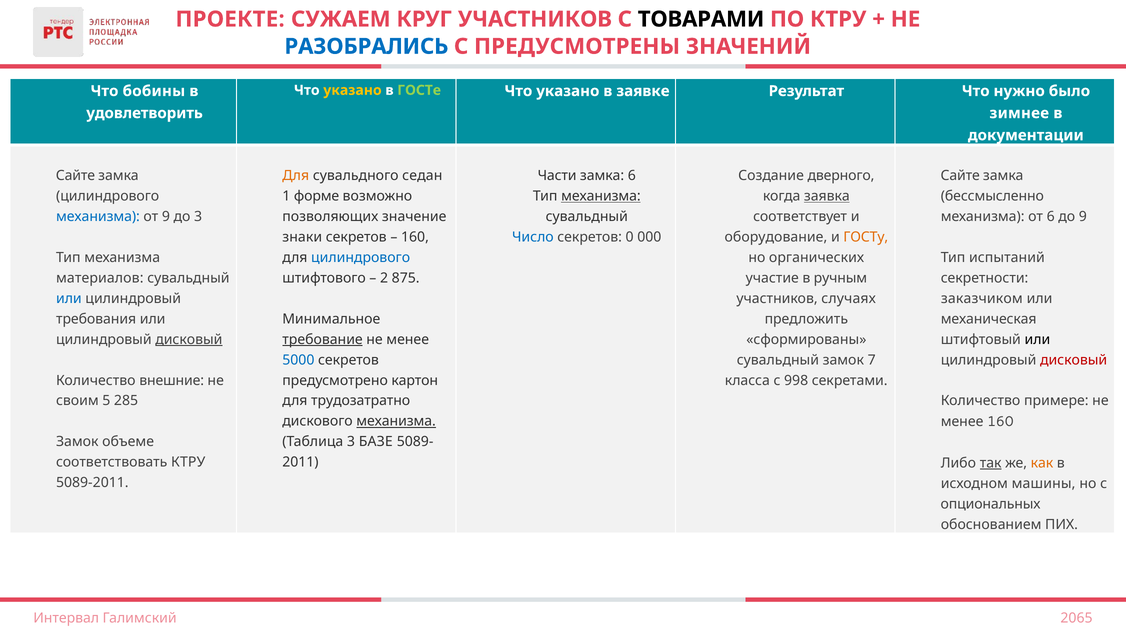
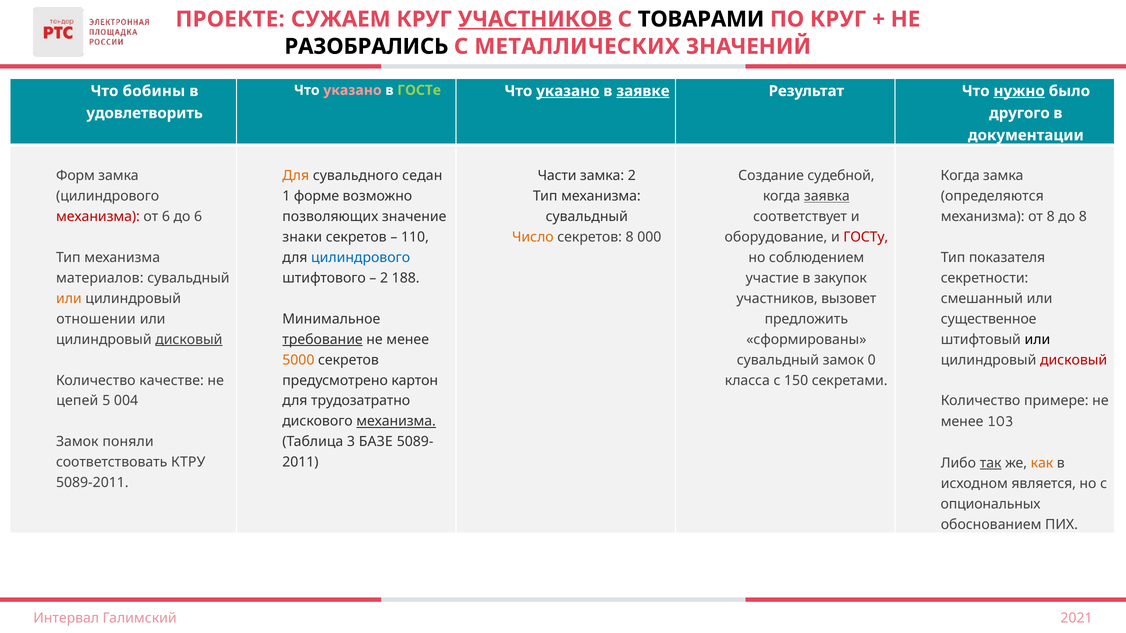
УЧАСТНИКОВ underline: none -> present (535, 19)
ПО КТРУ: КТРУ -> КРУГ (838, 19)
РАЗОБРАЛИСЬ colour: blue -> black (366, 46)
ПРЕДУСМОТРЕНЫ: ПРЕДУСМОТРЕНЫ -> МЕТАЛЛИЧЕСКИХ (577, 46)
указано colour: yellow -> pink (352, 90)
указано underline: none -> present (568, 91)
заявке underline: none -> present (643, 91)
нужно underline: none -> present (1019, 91)
зимнее: зимнее -> другого (1019, 113)
Сайте: Сайте -> Форм (75, 176)
замка 6: 6 -> 2 (632, 176)
дверного: дверного -> судебной (841, 176)
Сайте: Сайте -> Когда (960, 176)
механизма underline: present -> none (601, 196)
бессмысленно: бессмысленно -> определяются (992, 196)
механизма colour: blue -> red (98, 217)
от 9: 9 -> 6 (166, 217)
до 3: 3 -> 6 (198, 217)
от 6: 6 -> 8 (1051, 217)
до 9: 9 -> 8 (1083, 217)
160: 160 -> 110 (415, 237)
Число colour: blue -> orange (533, 237)
секретов 0: 0 -> 8 (630, 237)
ГОСТу colour: orange -> red (866, 237)
органических: органических -> соблюдением (817, 258)
испытаний: испытаний -> показателя (1007, 258)
875: 875 -> 188 (406, 278)
ручным: ручным -> закупок (840, 278)
или colour: blue -> orange (69, 299)
случаях: случаях -> вызовет (849, 299)
заказчиком: заказчиком -> смешанный (982, 299)
требования: требования -> отношении (96, 319)
механическая: механическая -> существенное (989, 319)
5000 colour: blue -> orange (298, 360)
7: 7 -> 0 (872, 360)
внешние: внешние -> качестве (172, 381)
998: 998 -> 150 (796, 381)
своим: своим -> цепей (77, 401)
285: 285 -> 004 (126, 401)
менее 160: 160 -> 103 (1000, 422)
объеме: объеме -> поняли (128, 442)
машины: машины -> является (1044, 484)
2065: 2065 -> 2021 (1077, 619)
